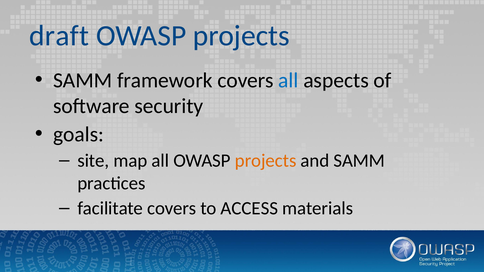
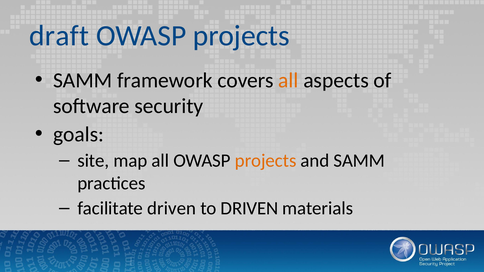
all colour: blue -> orange (288, 80)
facilitate covers: covers -> driven (172, 208)
to ACCESS: ACCESS -> DRIVEN (249, 208)
